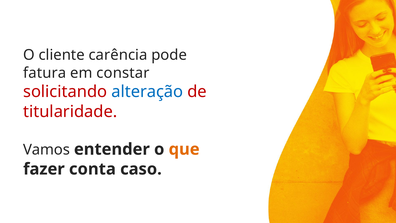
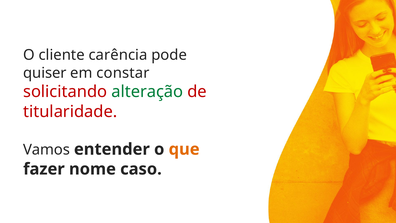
fatura: fatura -> quiser (45, 73)
alteração colour: blue -> green (147, 92)
conta: conta -> nome (92, 169)
